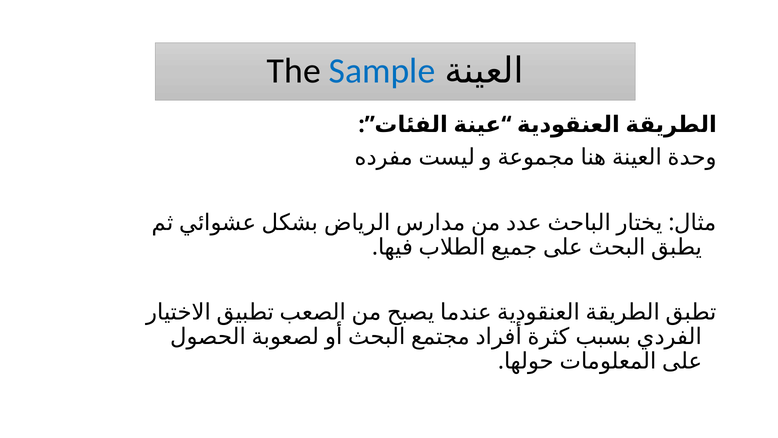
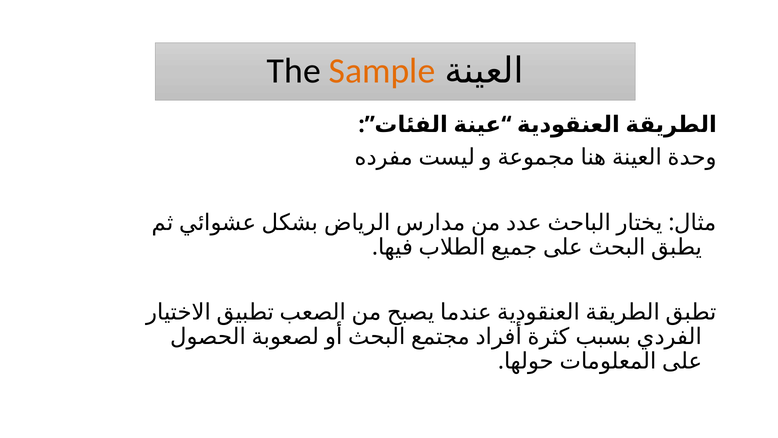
Sample colour: blue -> orange (382, 71)
